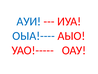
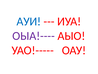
ОЫА!---- colour: blue -> purple (34, 36)
